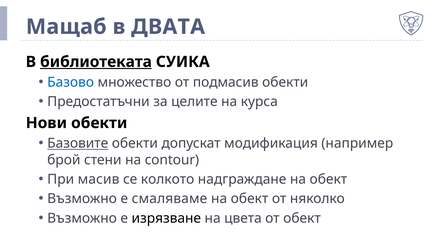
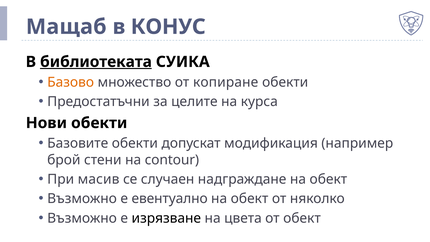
ДВАТА: ДВАТА -> КОНУС (168, 27)
Базово colour: blue -> orange (71, 82)
подмасив: подмасив -> копиране (226, 82)
Базовите underline: present -> none (78, 143)
колкото: колкото -> случаен (168, 179)
смаляваме: смаляваме -> евентуално (170, 199)
